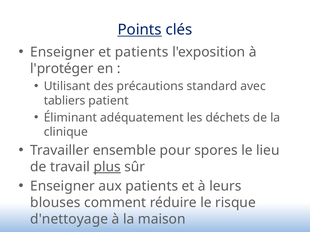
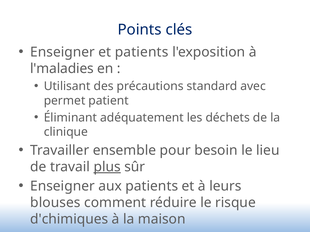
Points underline: present -> none (140, 30)
l'protéger: l'protéger -> l'maladies (62, 69)
tabliers: tabliers -> permet (65, 101)
spores: spores -> besoin (216, 151)
d'nettoyage: d'nettoyage -> d'chimiques (69, 220)
